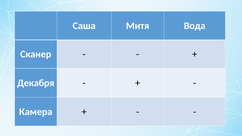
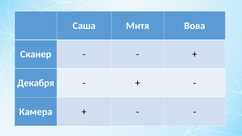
Вода: Вода -> Вова (195, 26)
